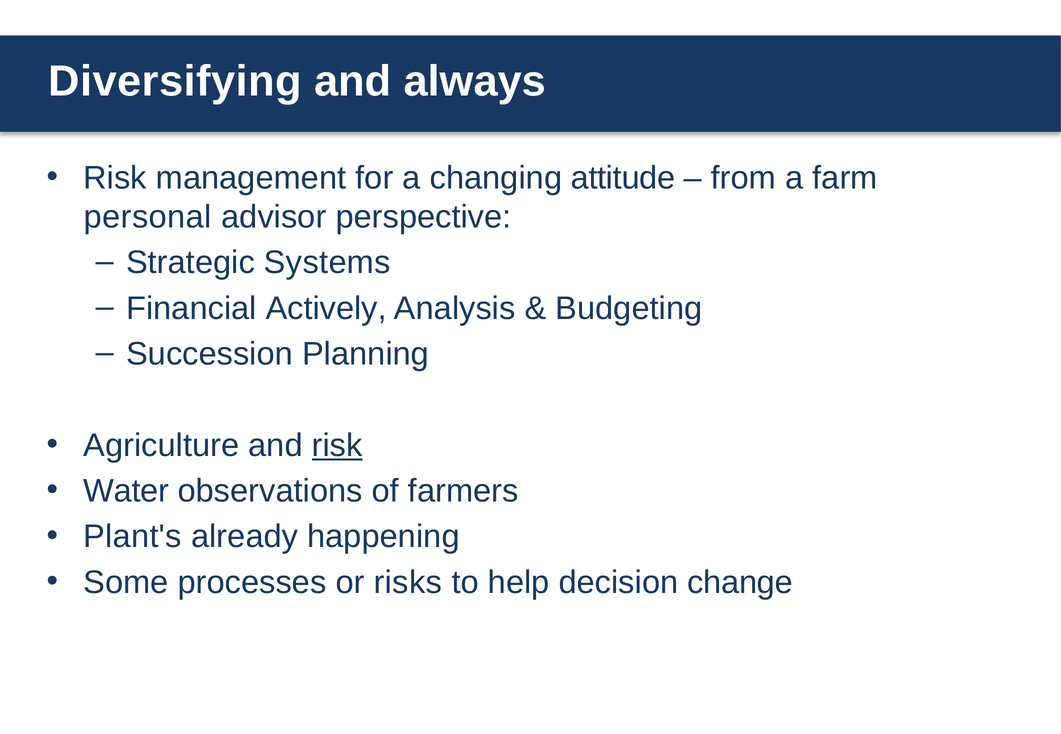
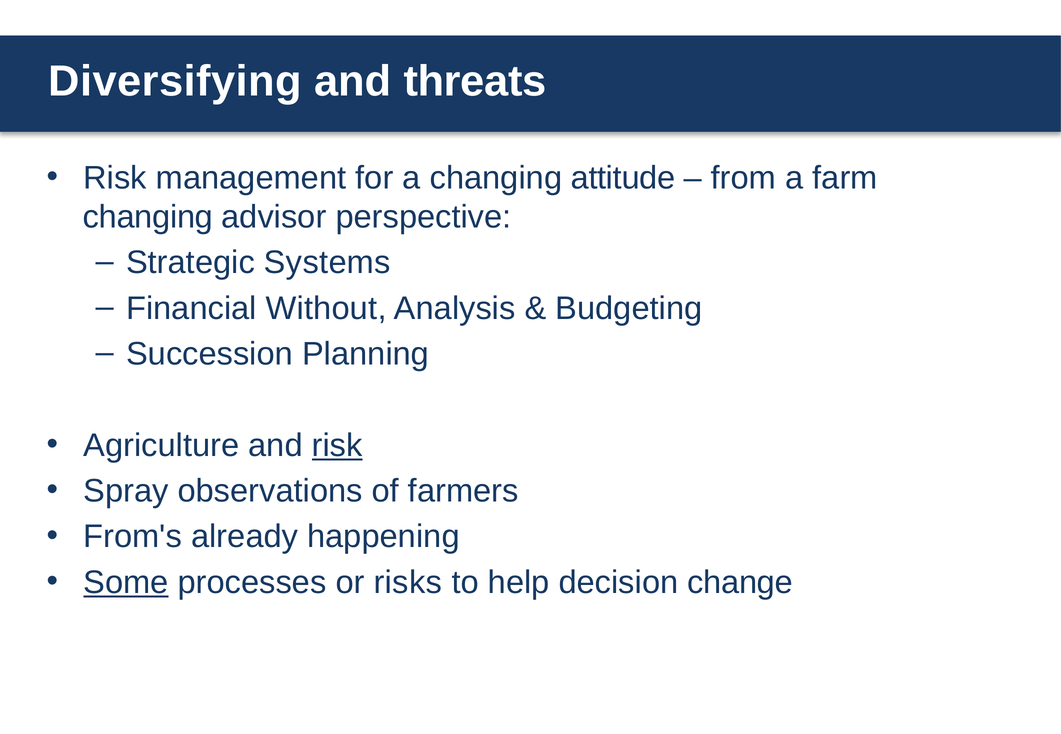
always: always -> threats (475, 81)
personal: personal -> changing (148, 217)
Actively: Actively -> Without (326, 309)
Water: Water -> Spray (126, 491)
Plant's: Plant's -> From's (133, 537)
Some underline: none -> present (126, 583)
